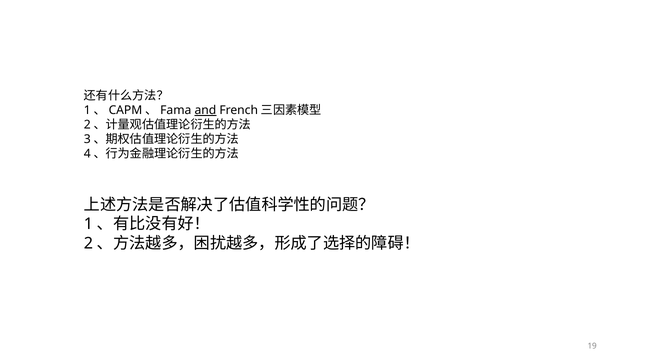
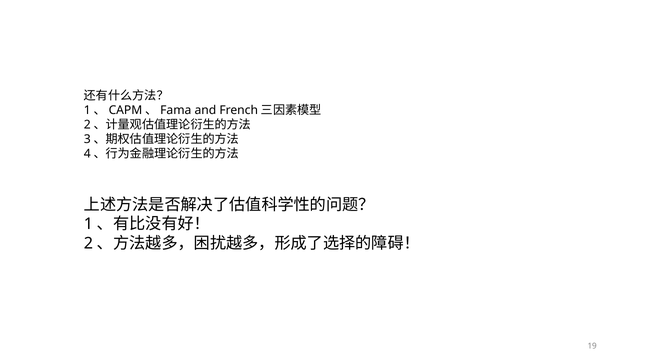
and underline: present -> none (205, 110)
